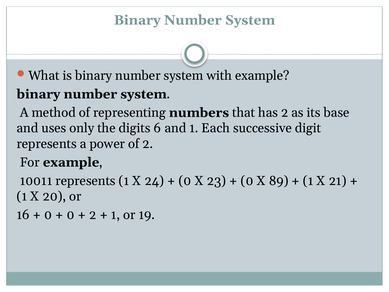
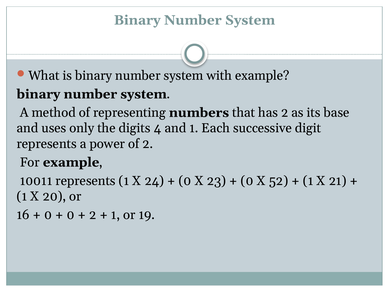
6: 6 -> 4 (157, 128)
89: 89 -> 52 (279, 181)
